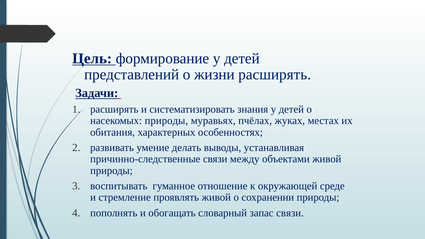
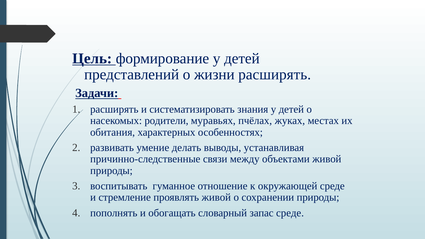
насекомых природы: природы -> родители (166, 121)
запас связи: связи -> среде (290, 213)
